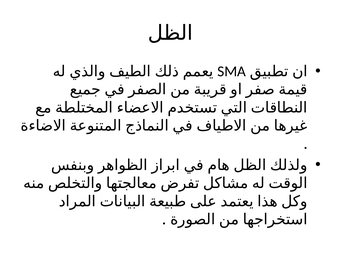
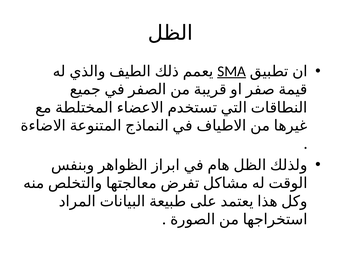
SMA underline: none -> present (232, 72)
